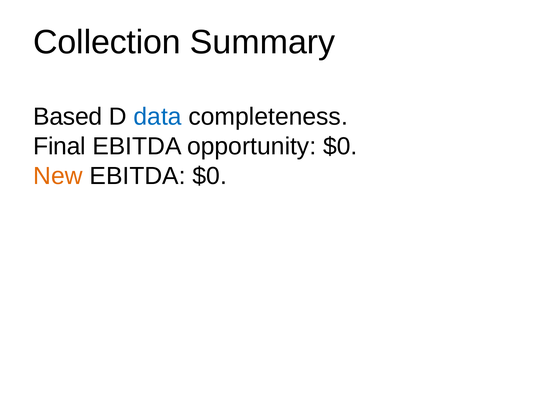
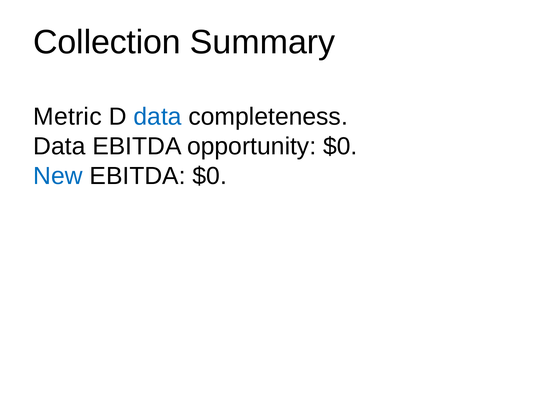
Based: Based -> Metric (67, 117)
Final: Final -> Data (59, 146)
New colour: orange -> blue (58, 176)
